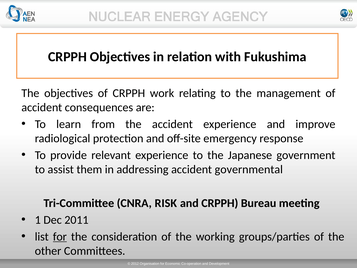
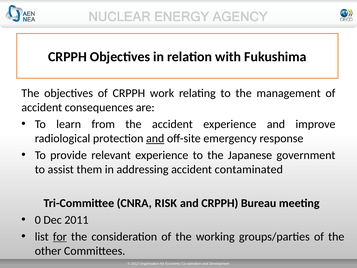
and underline: none -> present (155, 138)
governmental: governmental -> contaminated (249, 169)
1: 1 -> 0 (38, 220)
